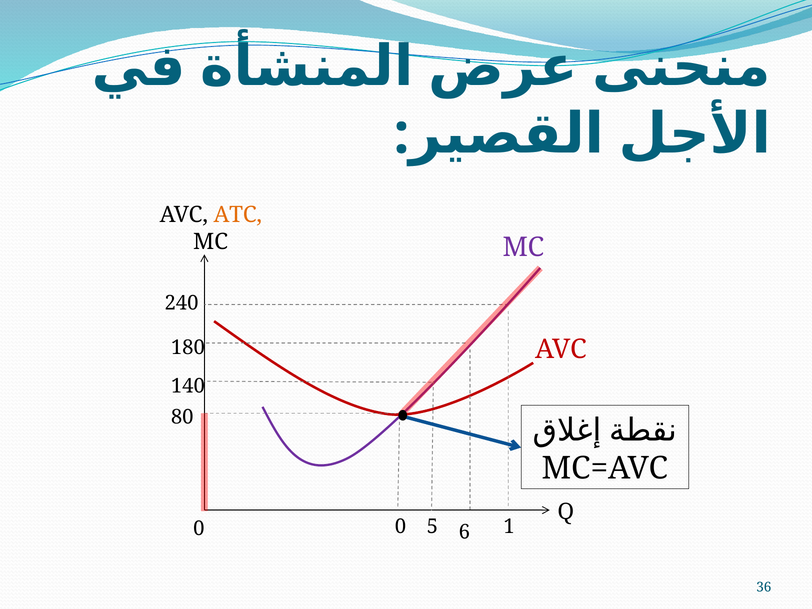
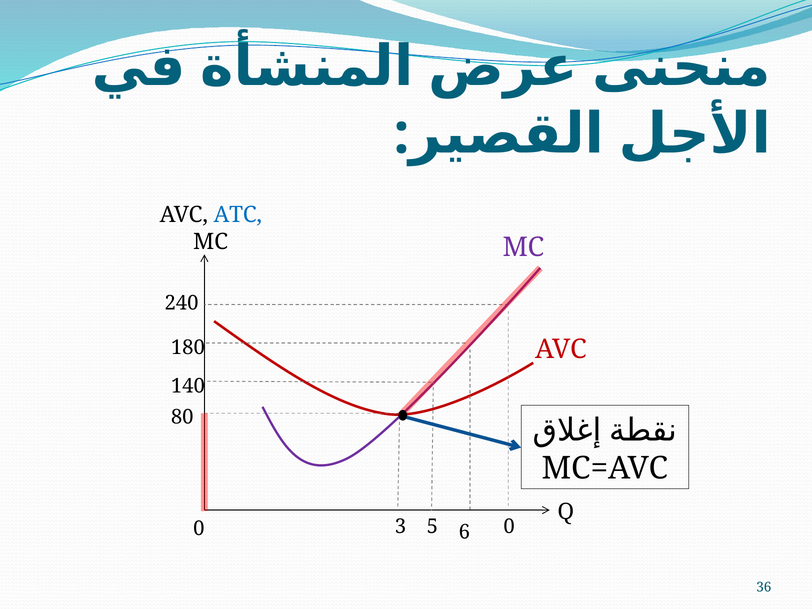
ATC colour: orange -> blue (238, 215)
6 1: 1 -> 0 (509, 527)
0 0: 0 -> 3 (400, 527)
